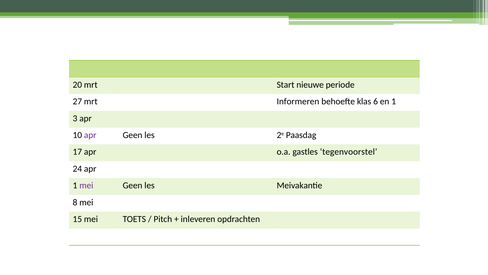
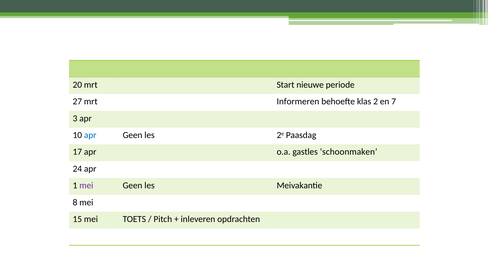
6: 6 -> 2 (376, 101)
en 1: 1 -> 7 (394, 101)
apr colour: purple -> blue (90, 135)
tegenvoorstel: tegenvoorstel -> schoonmaken (349, 152)
